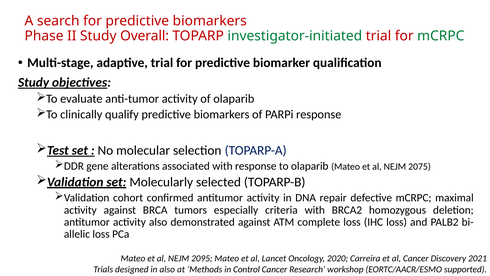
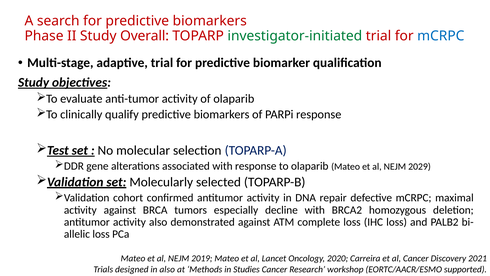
mCRPC colour: green -> blue (441, 36)
2075: 2075 -> 2029 (420, 167)
criteria: criteria -> decline (281, 210)
2095: 2095 -> 2019 (202, 258)
Control: Control -> Studies (246, 269)
